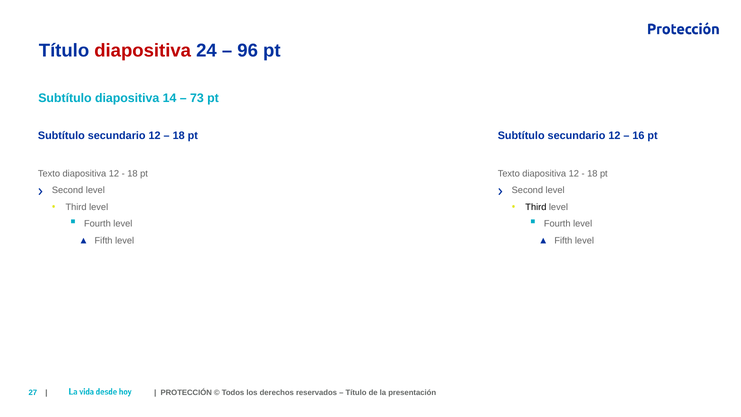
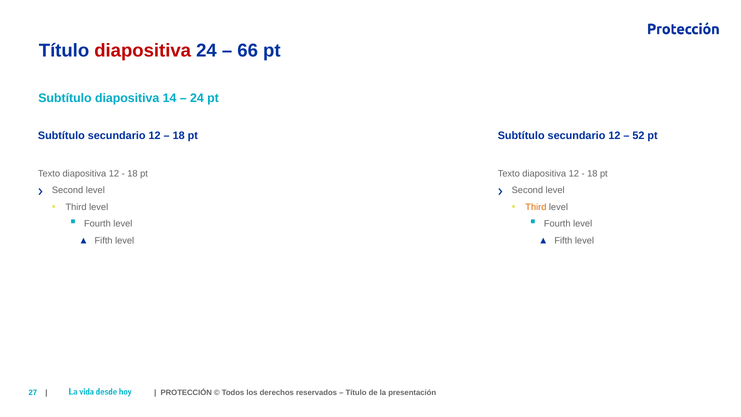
96: 96 -> 66 (248, 51)
73: 73 -> 24 (197, 98)
16: 16 -> 52 (638, 136)
Third colour: black -> orange (536, 207)
